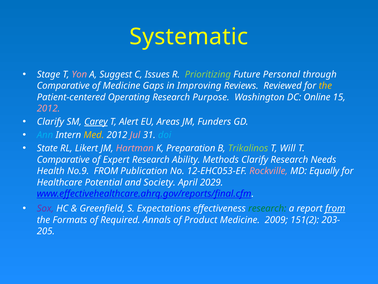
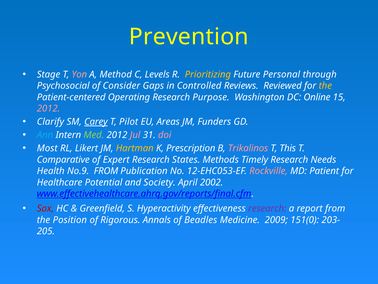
Systematic: Systematic -> Prevention (189, 37)
Suggest: Suggest -> Method (116, 74)
Issues: Issues -> Levels (157, 74)
Prioritizing colour: light green -> yellow (208, 74)
Comparative: Comparative -> Psychosocial (63, 86)
of Medicine: Medicine -> Consider (121, 86)
Improving: Improving -> Controlled (199, 86)
Alert: Alert -> Pilot (129, 122)
Med colour: yellow -> light green (94, 135)
doi colour: light blue -> pink (165, 135)
State: State -> Most (47, 148)
Hartman colour: pink -> yellow (135, 148)
Preparation: Preparation -> Prescription (191, 148)
Trikalinos colour: light green -> pink (248, 148)
Will: Will -> This (288, 148)
Ability: Ability -> States (186, 159)
Methods Clarify: Clarify -> Timely (255, 159)
Equally: Equally -> Patient (324, 171)
2029: 2029 -> 2002 (212, 182)
Sox colour: purple -> red (45, 208)
Expectations: Expectations -> Hyperactivity (164, 208)
research colour: green -> purple (267, 208)
from underline: present -> none (335, 208)
Formats: Formats -> Position (70, 220)
Required: Required -> Rigorous (120, 220)
Product: Product -> Beadles (201, 220)
151(2: 151(2 -> 151(0 (305, 220)
